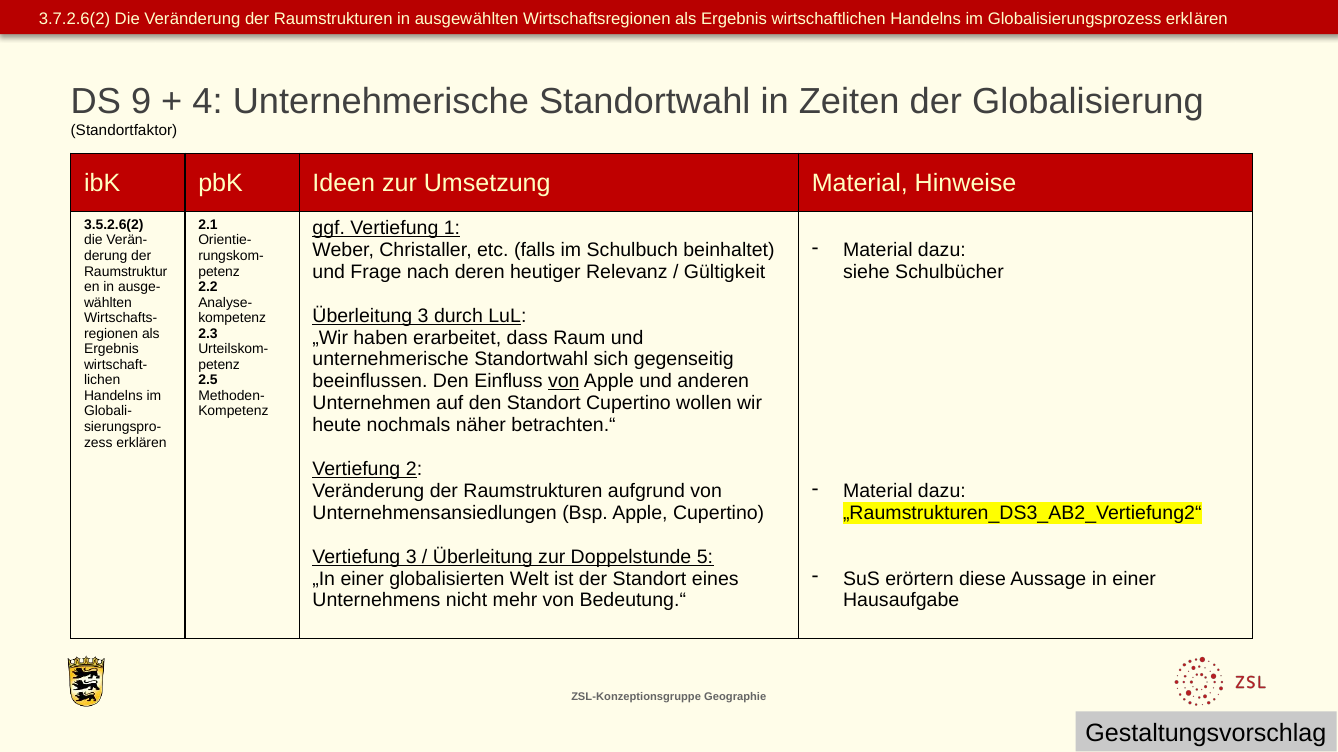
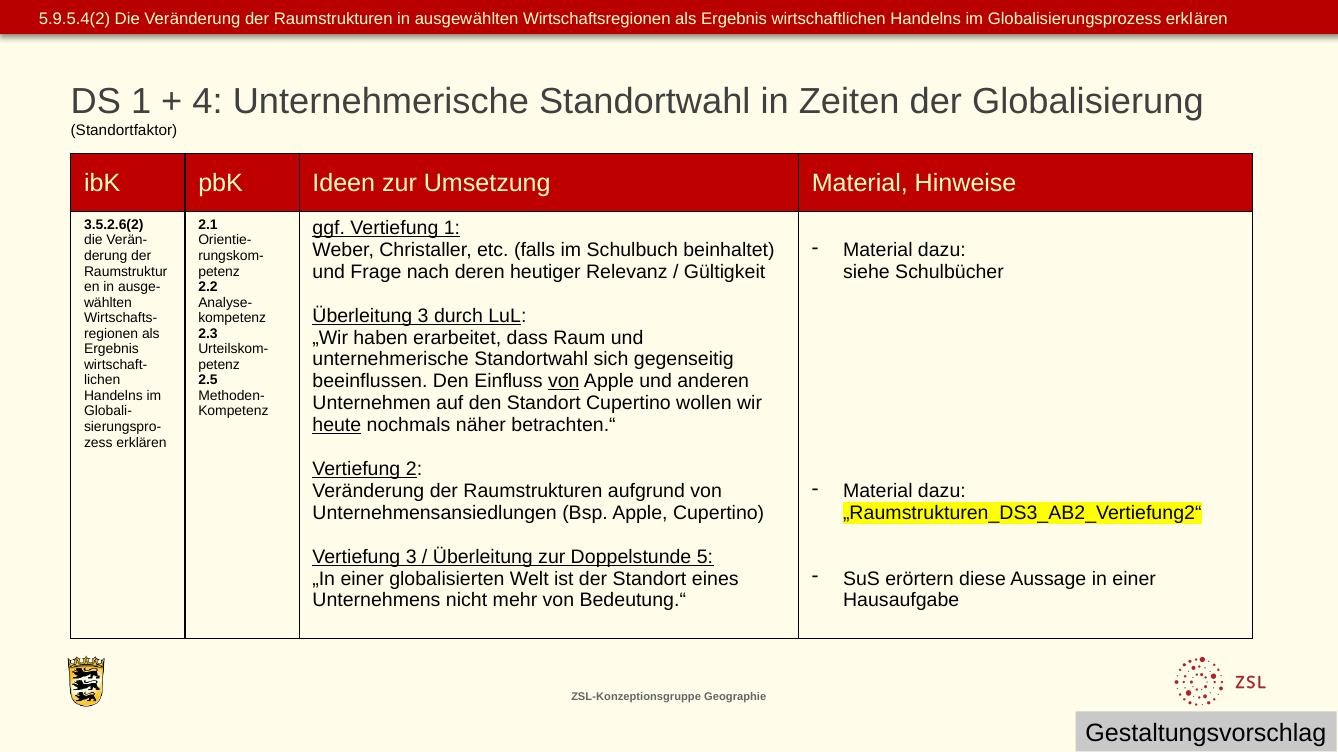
3.7.2.6(2: 3.7.2.6(2 -> 5.9.5.4(2 (74, 19)
DS 9: 9 -> 1 (141, 102)
heute underline: none -> present (337, 426)
